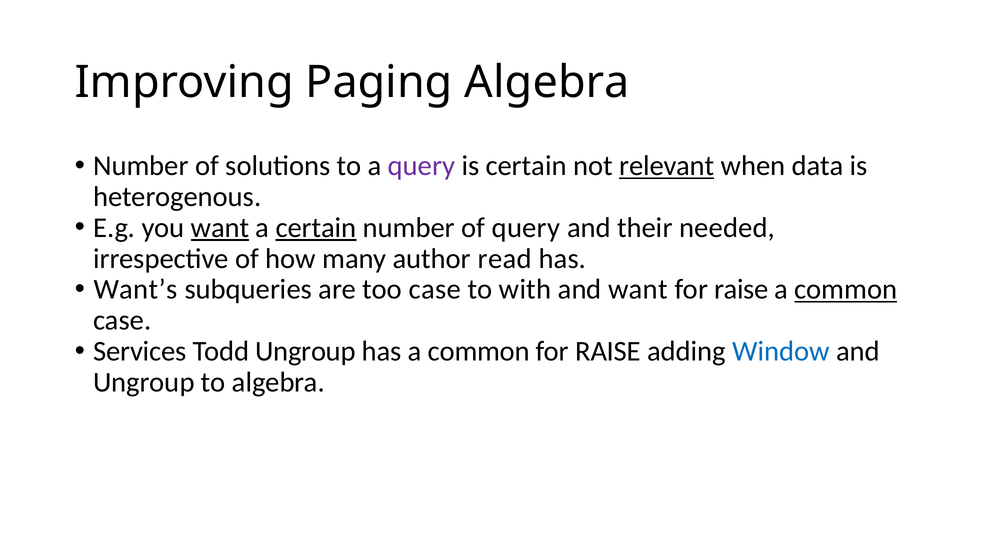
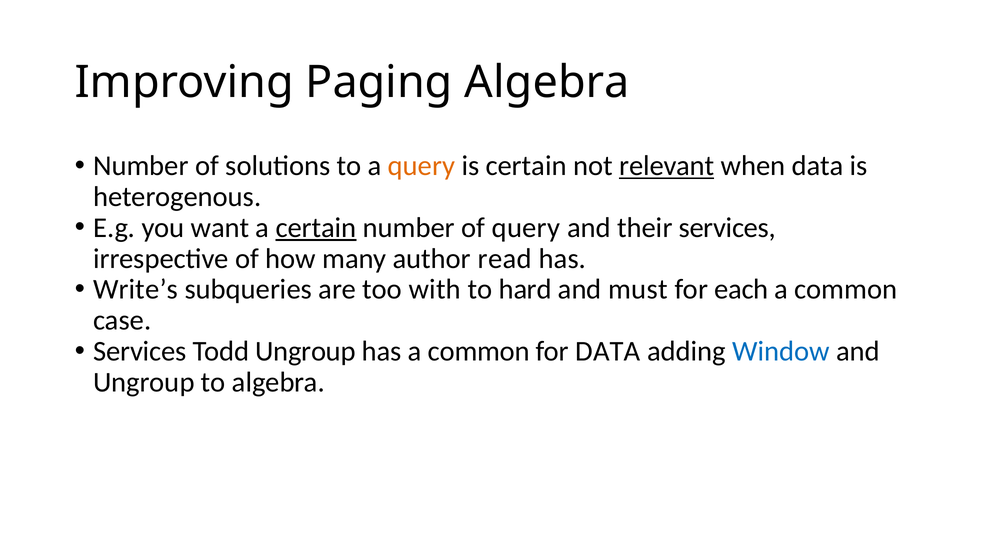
query colour: purple -> orange (421, 166)
want underline: present -> none (220, 228)
their needed: needed -> services (727, 228)
Want’s: Want’s -> Write’s (136, 290)
too case: case -> with (435, 290)
with: with -> hard (525, 290)
and want: want -> must (638, 290)
raise: raise -> each (741, 290)
common underline: present -> none (846, 290)
RAISE: RAISE -> DATA (608, 352)
